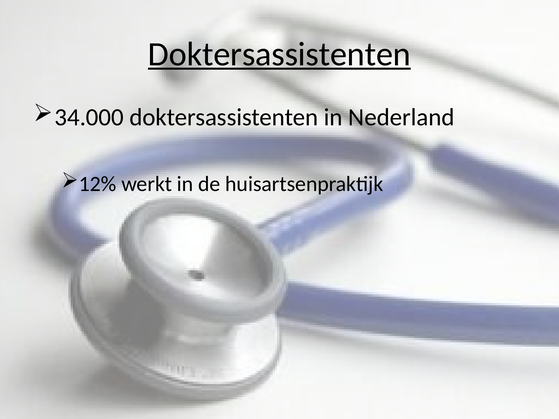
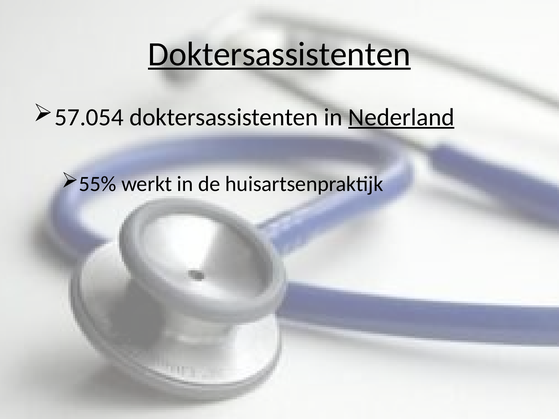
34.000: 34.000 -> 57.054 (89, 117)
Nederland underline: none -> present (401, 117)
12%: 12% -> 55% (98, 184)
